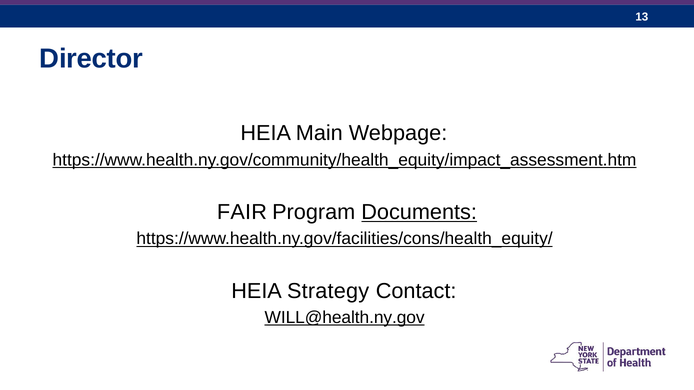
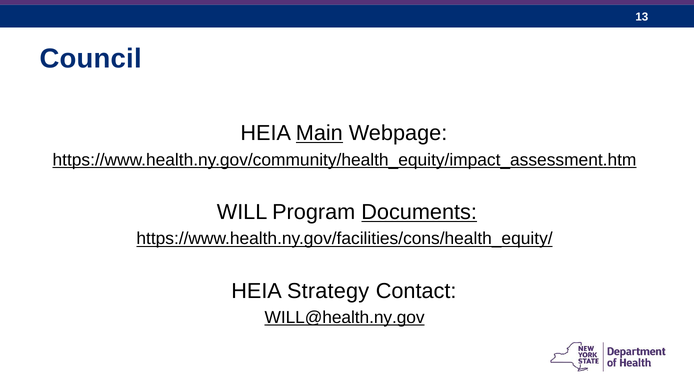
Director: Director -> Council (91, 59)
Main underline: none -> present (319, 133)
FAIR: FAIR -> WILL (242, 212)
